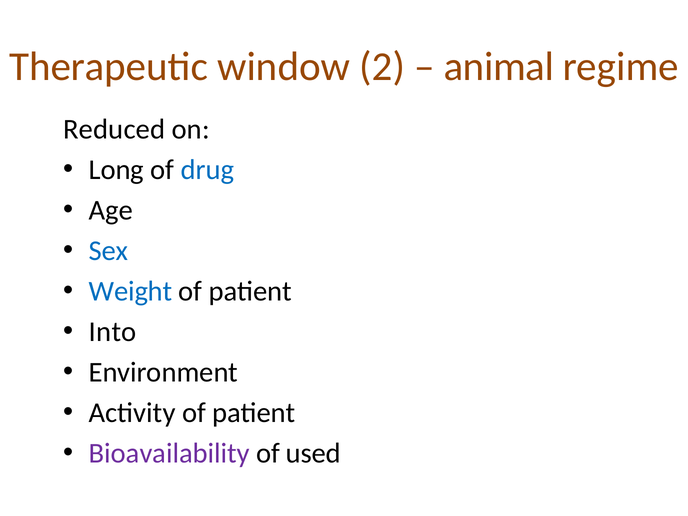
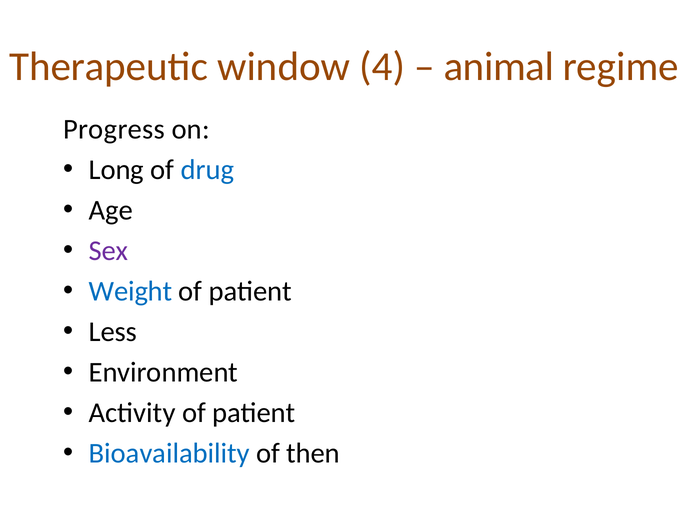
2: 2 -> 4 (382, 67)
Reduced: Reduced -> Progress (114, 129)
Sex colour: blue -> purple (109, 251)
Into: Into -> Less (113, 332)
Bioavailability colour: purple -> blue (169, 453)
used: used -> then (313, 453)
